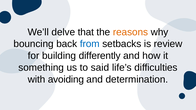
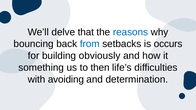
reasons colour: orange -> blue (130, 32)
review: review -> occurs (168, 44)
differently: differently -> obviously (100, 56)
said: said -> then (100, 68)
